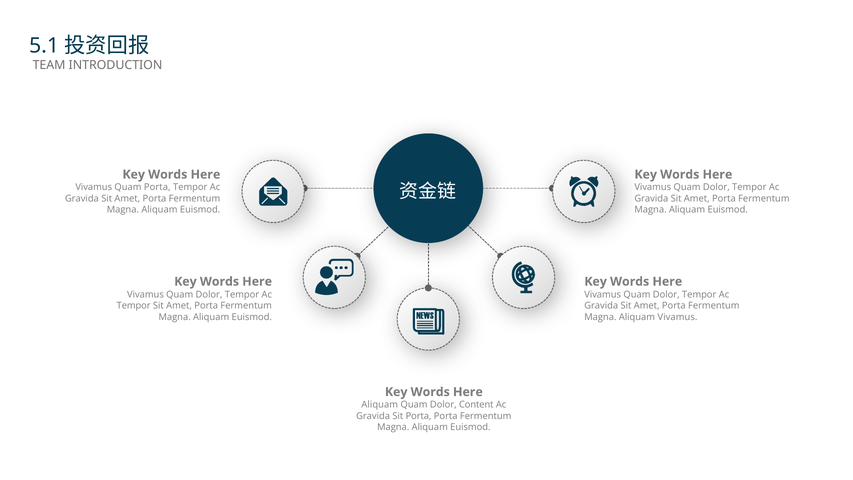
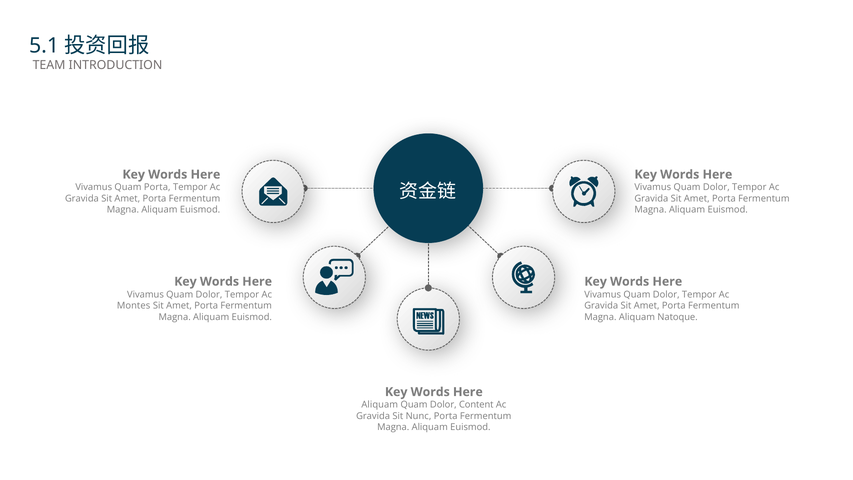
Tempor: Tempor -> Montes (134, 306)
Aliquam Vivamus: Vivamus -> Natoque (678, 317)
Sit Porta: Porta -> Nunc (418, 416)
